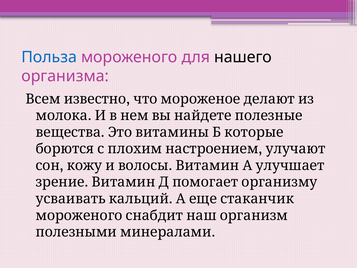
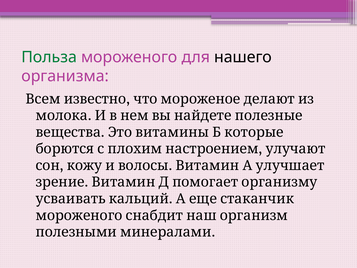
Польза colour: blue -> green (49, 57)
